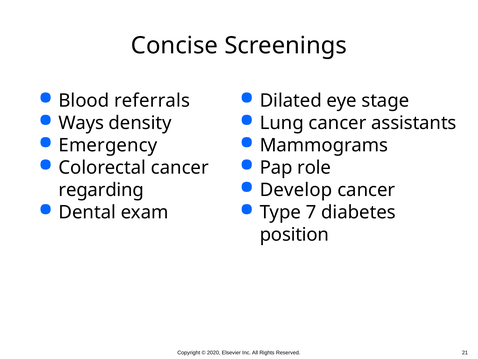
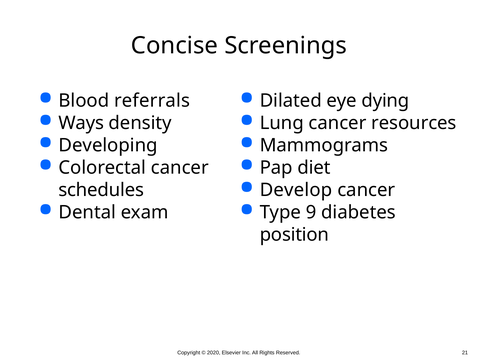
stage: stage -> dying (385, 100)
assistants: assistants -> resources (414, 123)
Emergency: Emergency -> Developing (108, 145)
role: role -> diet (314, 167)
regarding: regarding -> schedules (101, 190)
7: 7 -> 9 (311, 212)
